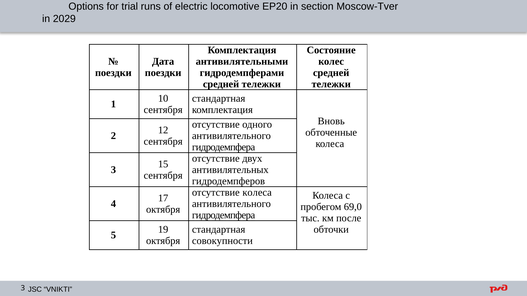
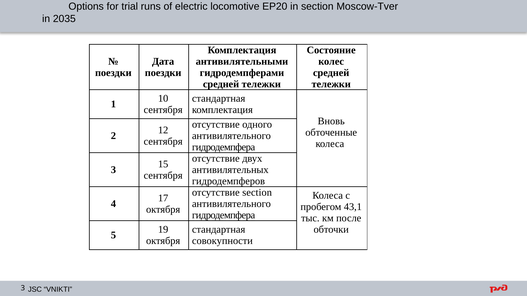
2029: 2029 -> 2035 (64, 19)
отсутствие колеса: колеса -> section (257, 193)
69,0: 69,0 -> 43,1 (353, 207)
